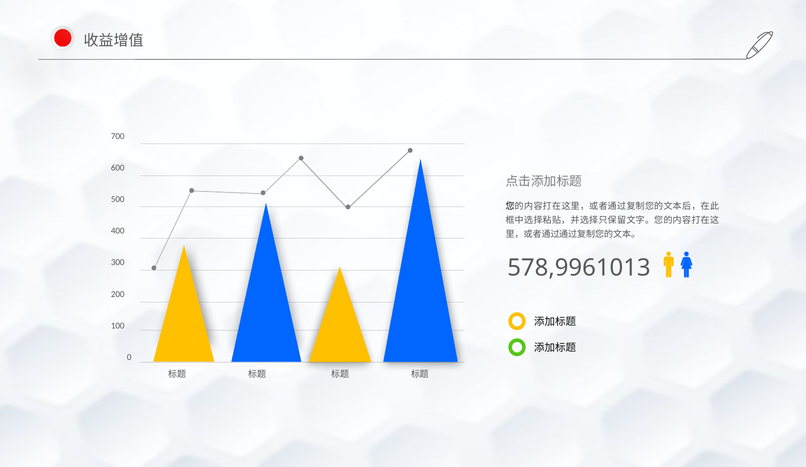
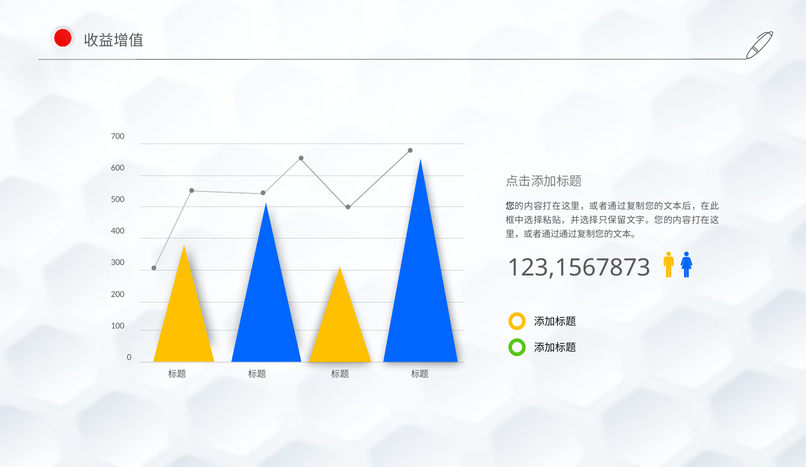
578,9961013: 578,9961013 -> 123,1567873 (579, 267)
